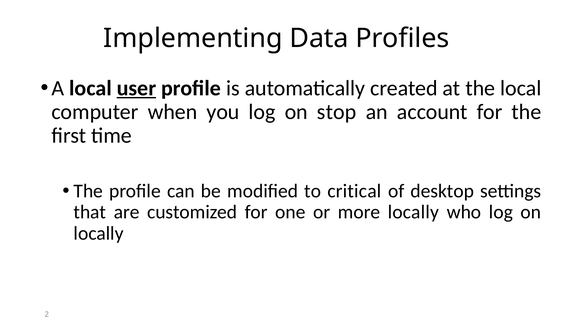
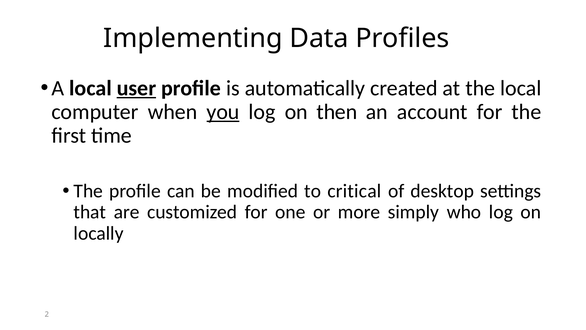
you underline: none -> present (223, 112)
stop: stop -> then (337, 112)
more locally: locally -> simply (413, 212)
